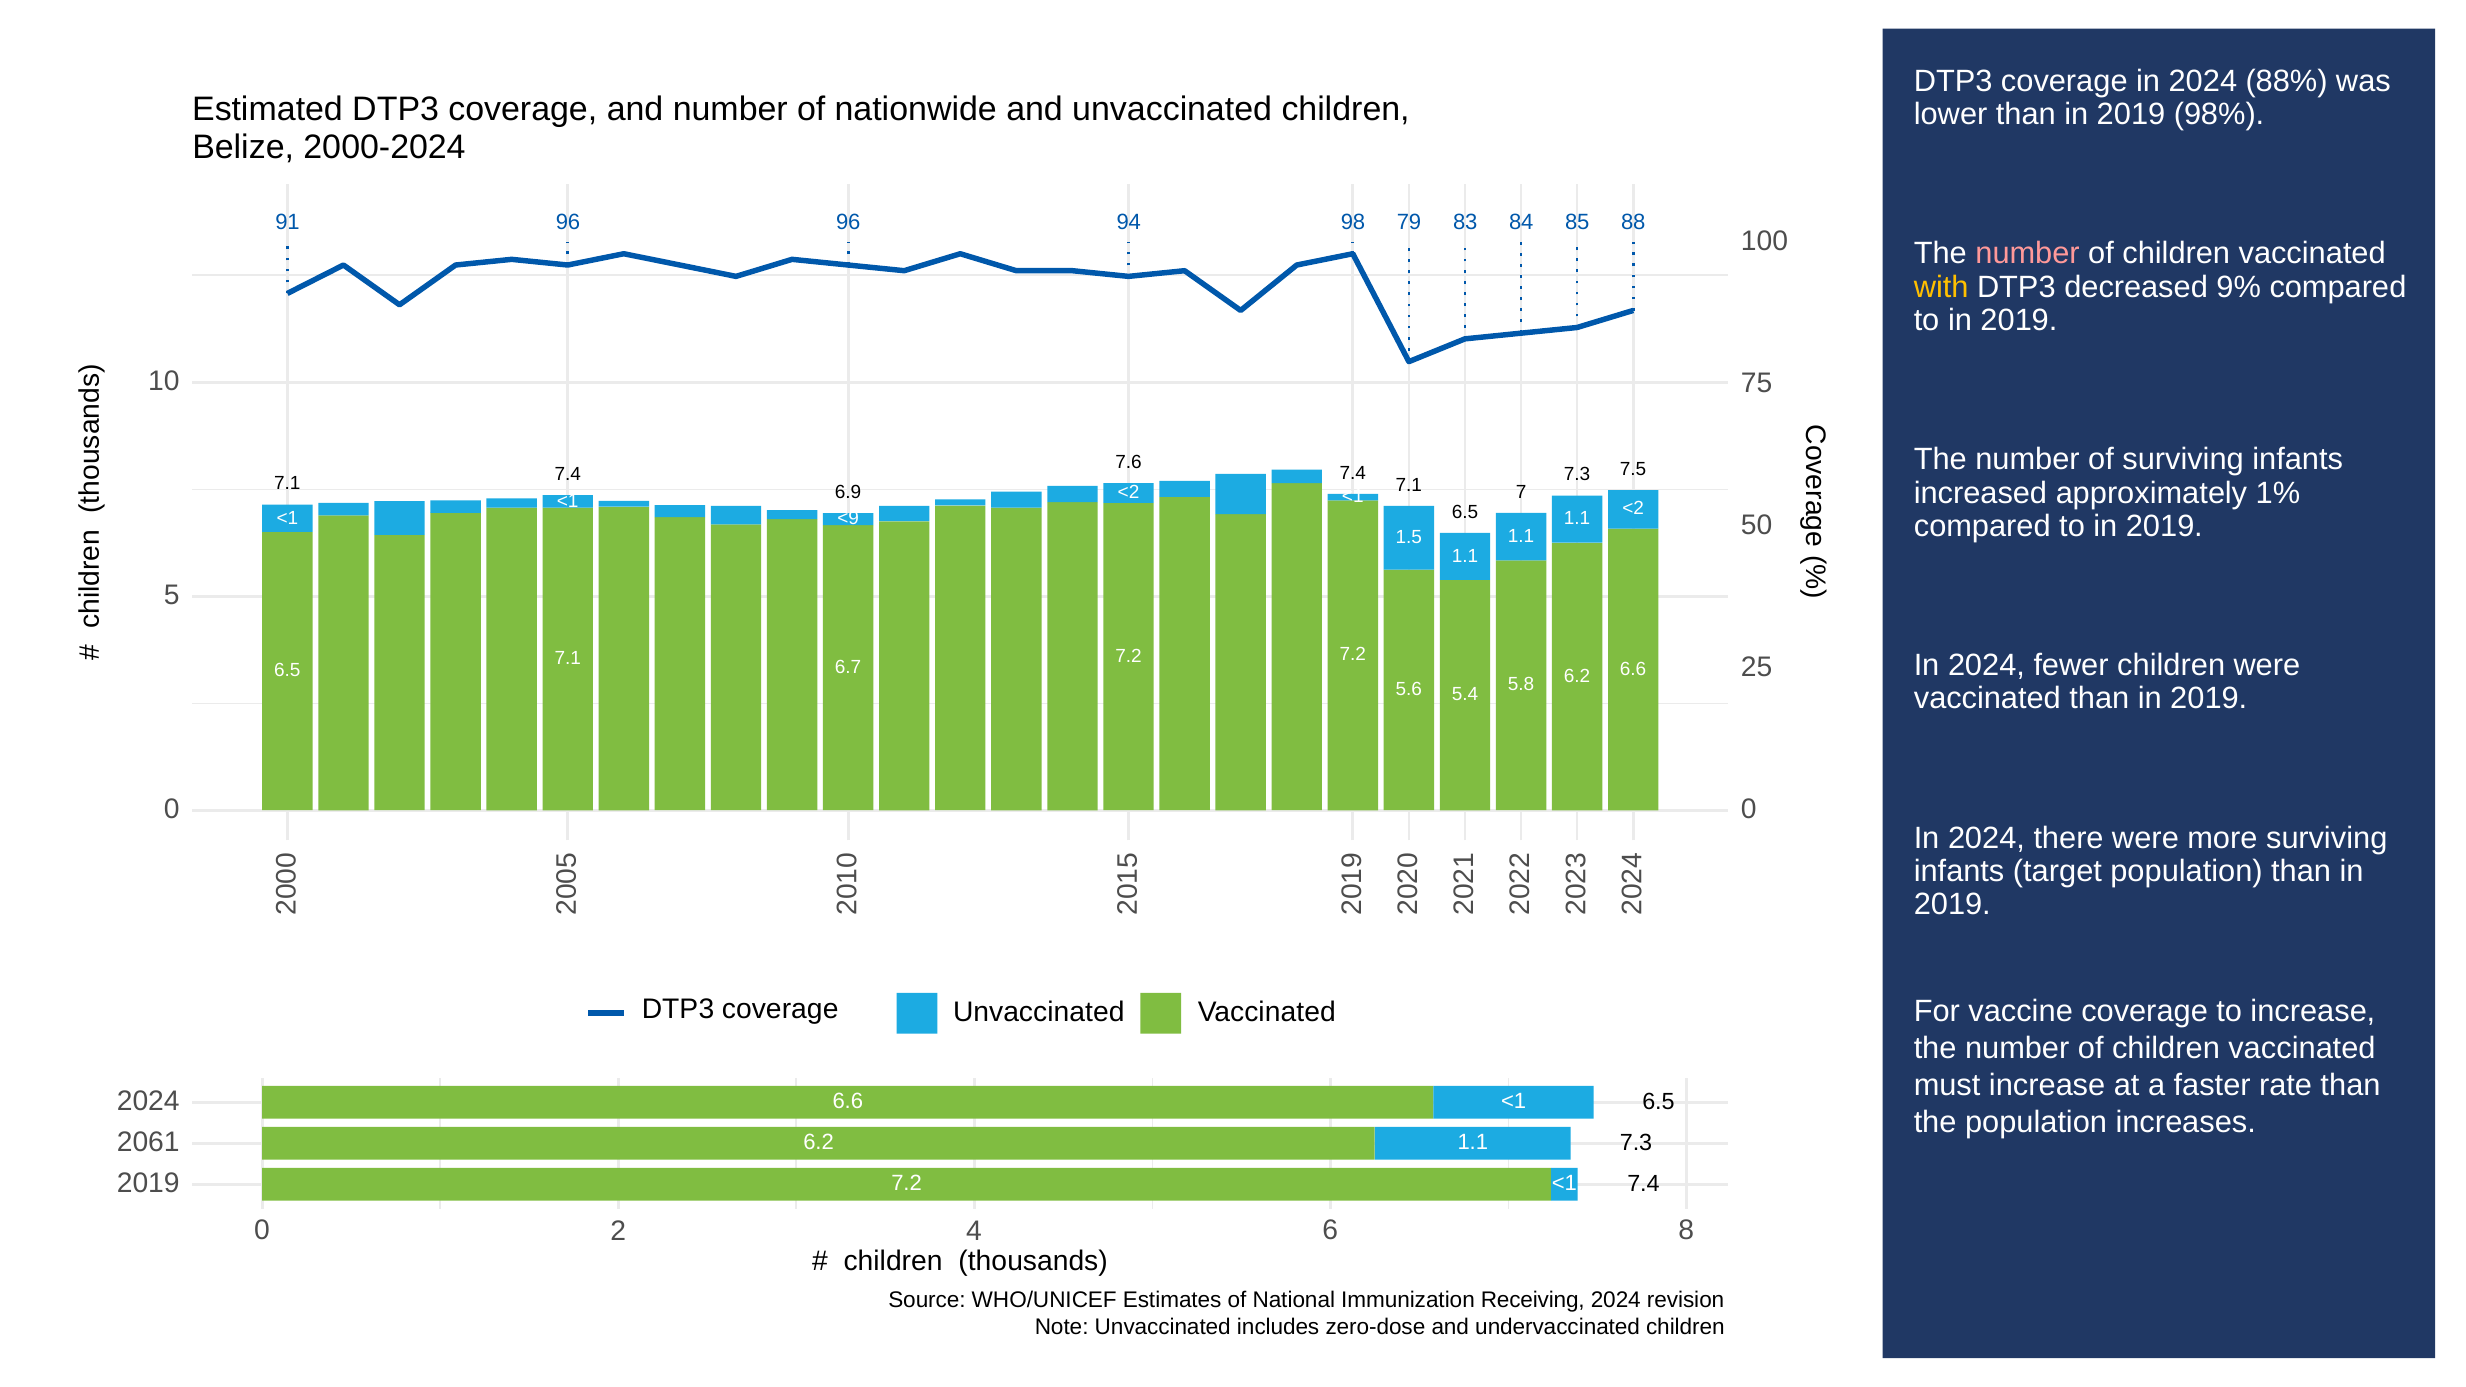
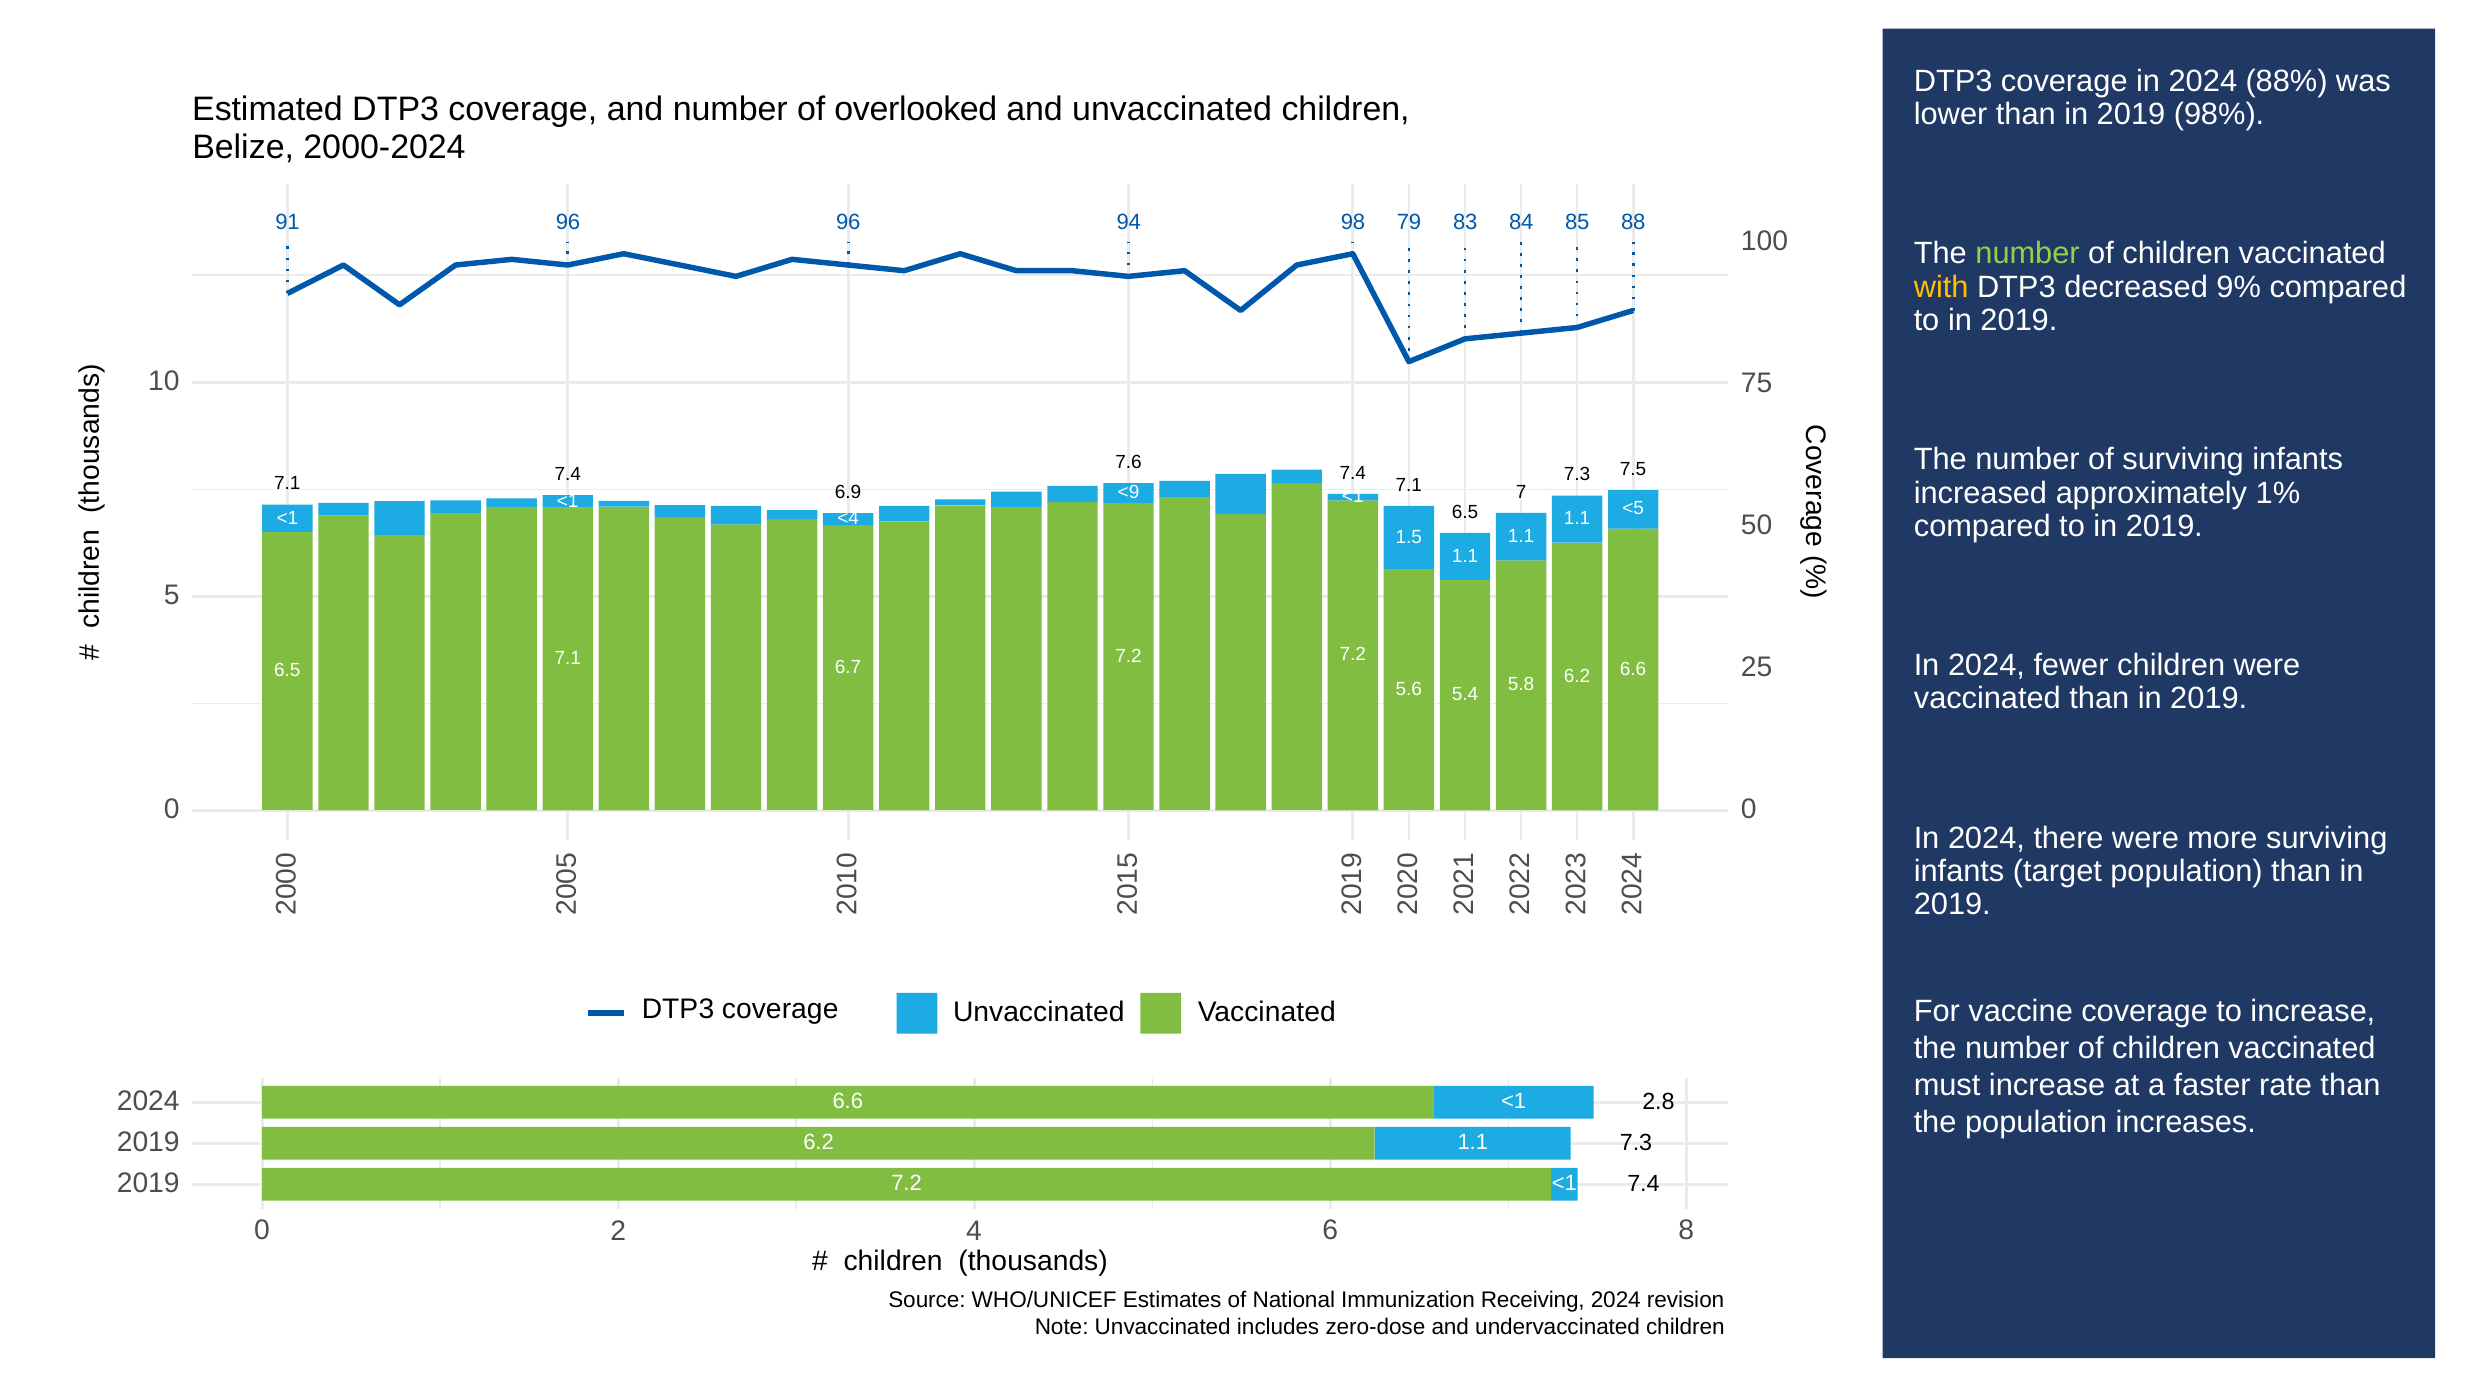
nationwide: nationwide -> overlooked (916, 109)
number colour: pink -> light green (2028, 254)
<2: <2 -> <9 (1129, 493)
<2: <2 -> <5 (1633, 509)
<9: <9 -> <4 (848, 519)
6.5: 6.5 -> 2.8 (1658, 1102)
2061: 2061 -> 2019 (148, 1142)
